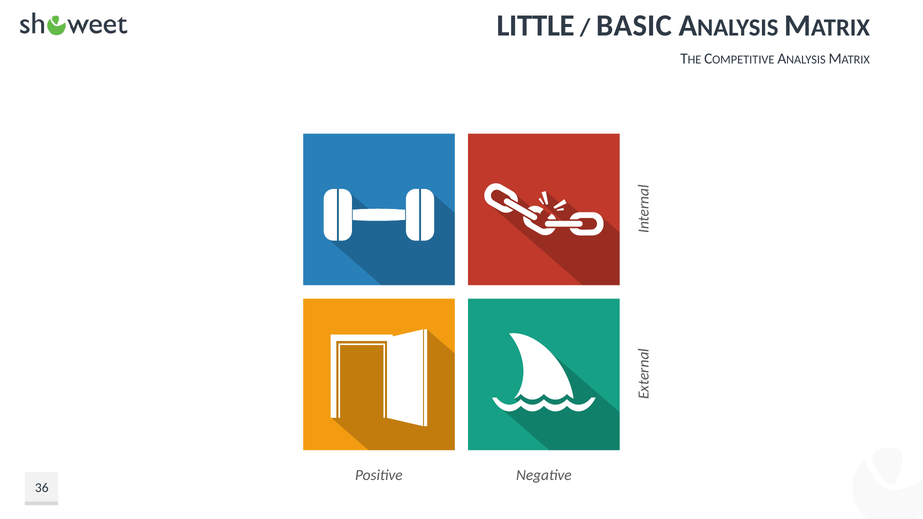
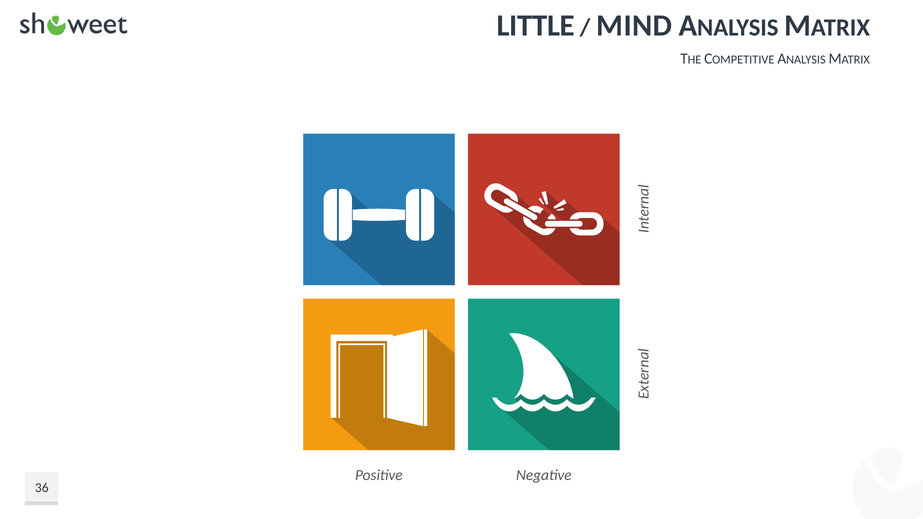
BASIC: BASIC -> MIND (634, 26)
